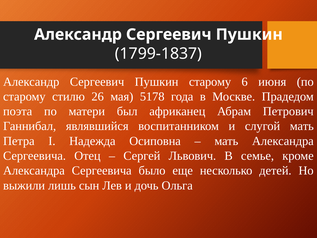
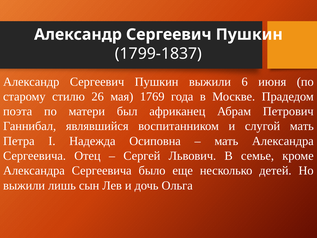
Пушкин старому: старому -> выжили (210, 82)
5178: 5178 -> 1769 (152, 96)
